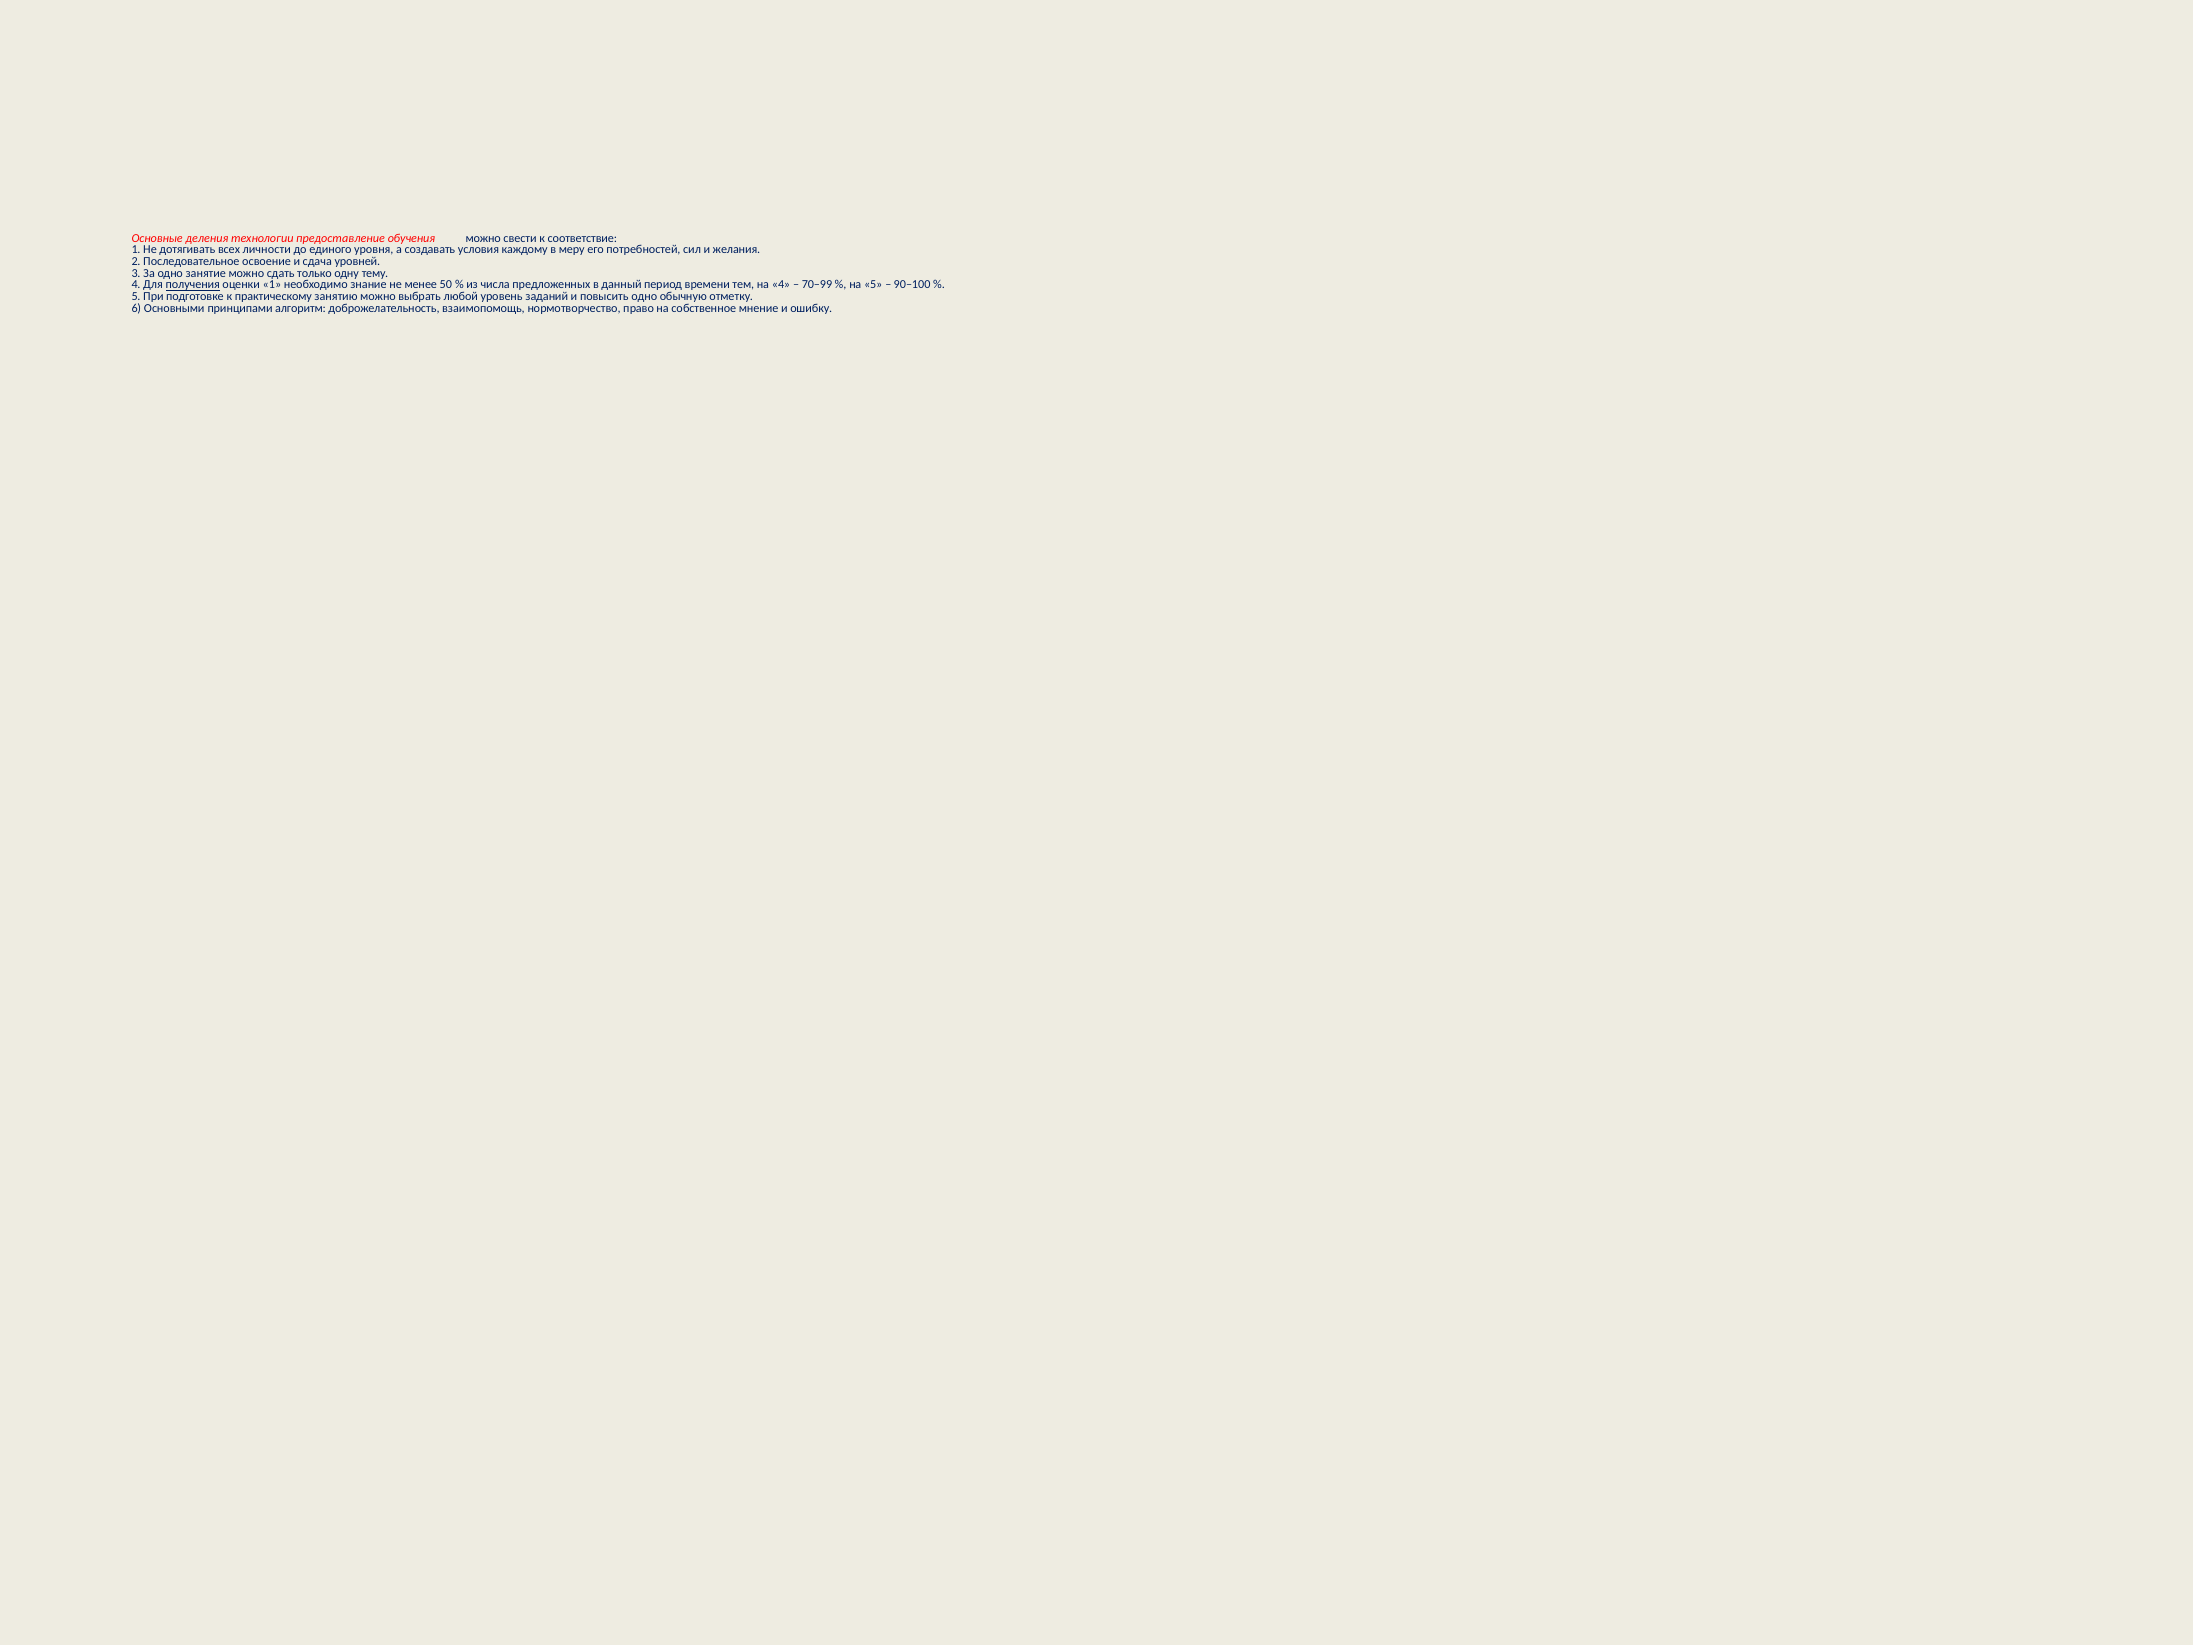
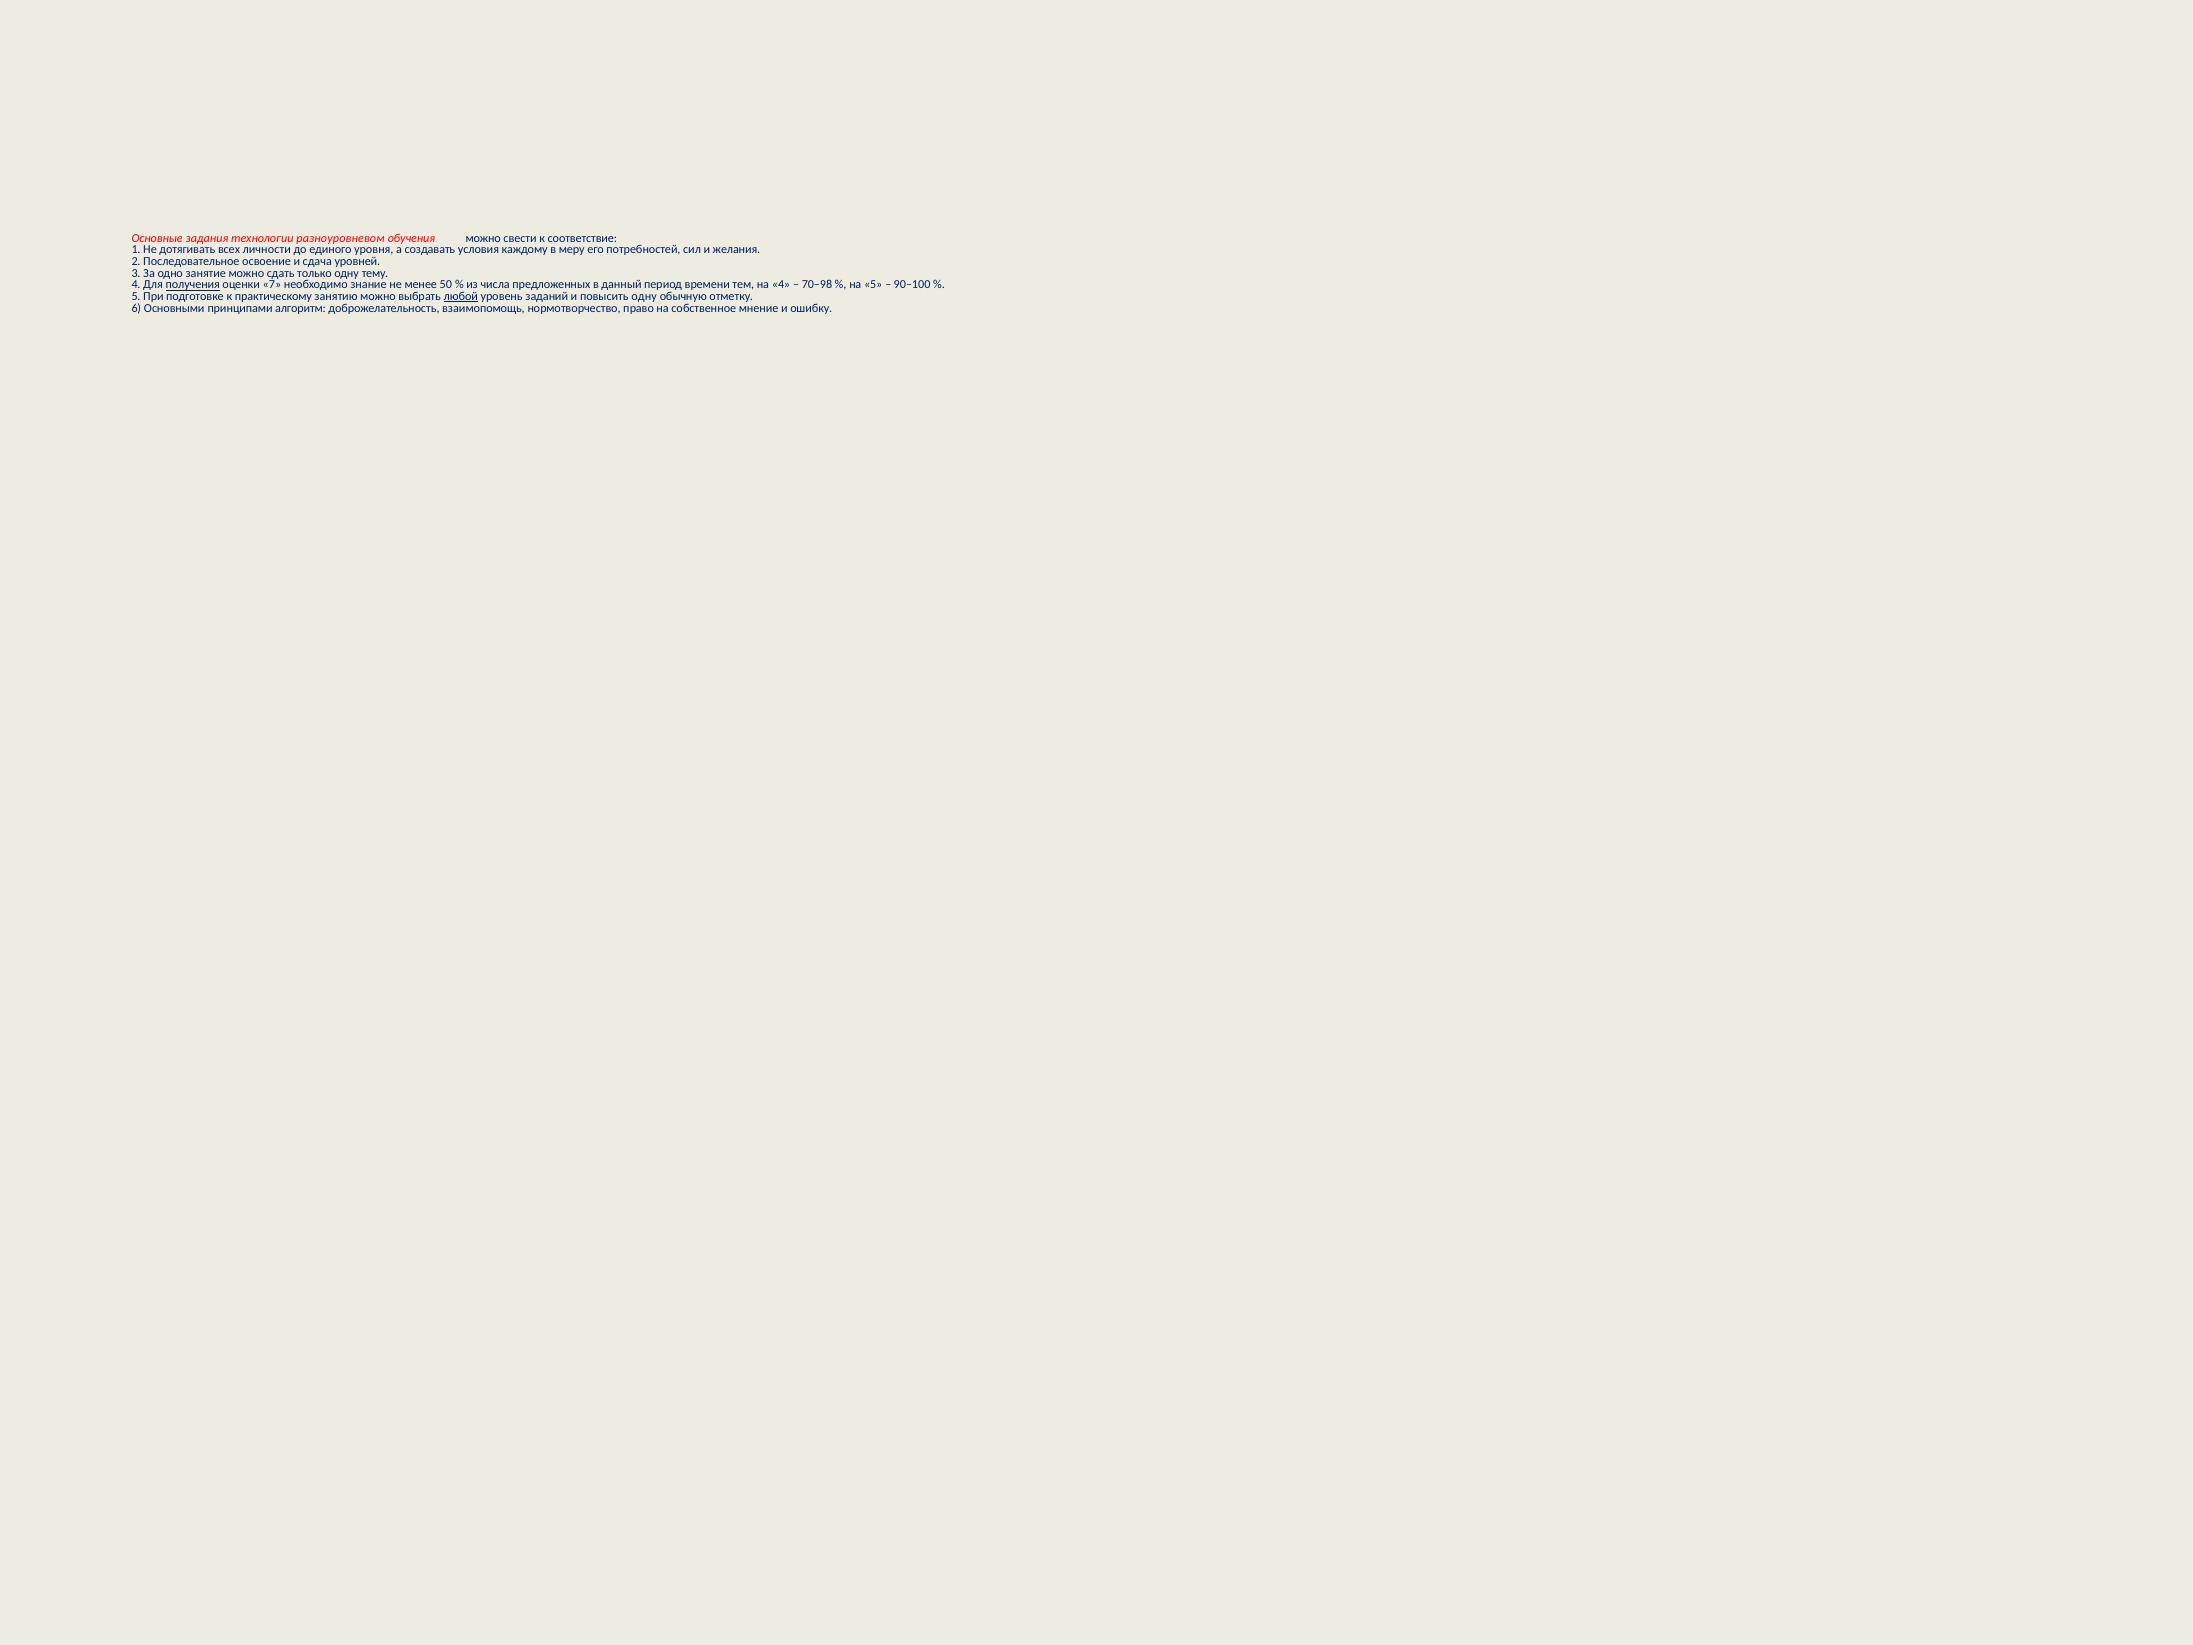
деления: деления -> задания (207, 238)
предоставление: предоставление -> разноуровневом (340, 238)
оценки 1: 1 -> 7 (272, 285)
70–99: 70–99 -> 70–98 (817, 285)
любой underline: none -> present (461, 296)
повысить одно: одно -> одну (644, 296)
